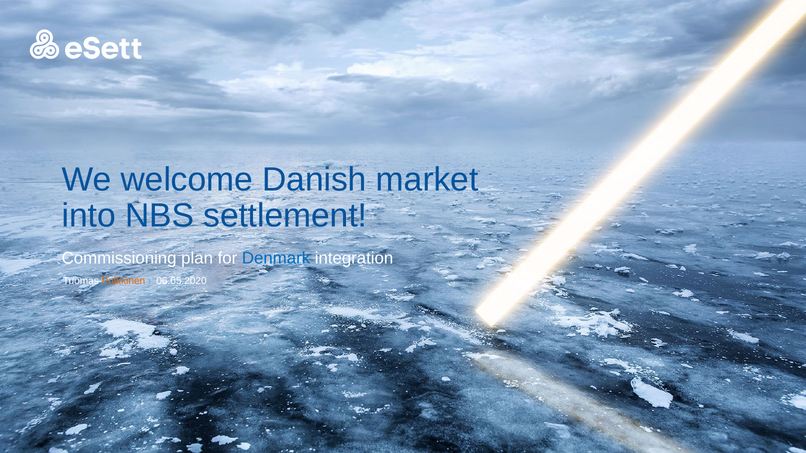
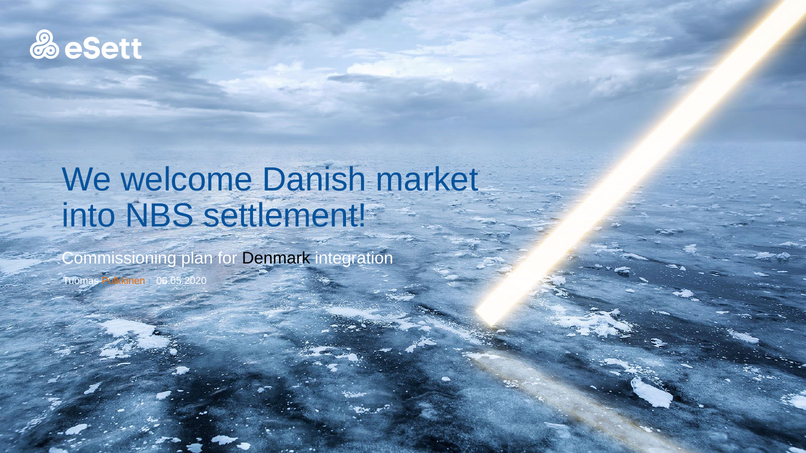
Denmark colour: blue -> black (276, 258)
